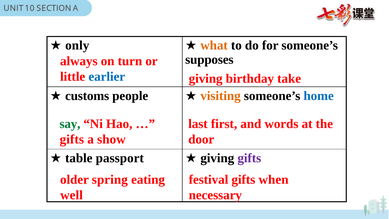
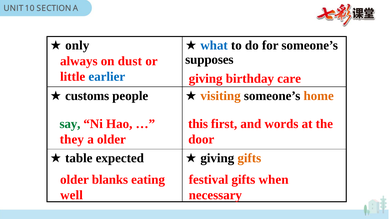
what colour: orange -> blue (214, 45)
turn: turn -> dust (130, 61)
take: take -> care (289, 79)
home colour: blue -> orange (319, 96)
last: last -> this (198, 124)
gifts: gifts -> they (72, 139)
a show: show -> older (111, 139)
passport: passport -> expected (120, 158)
gifts colour: purple -> orange (249, 158)
spring: spring -> blanks (110, 179)
